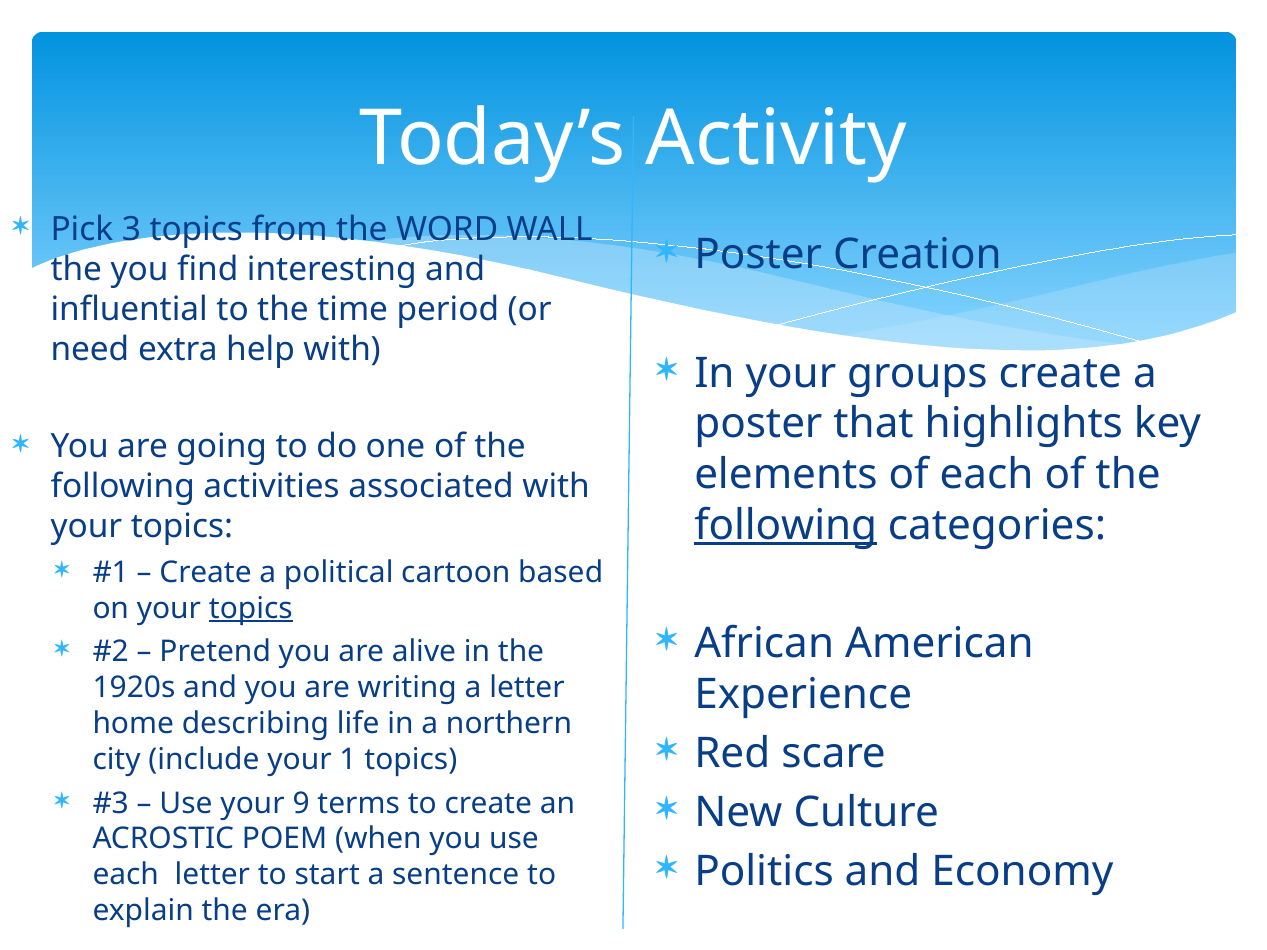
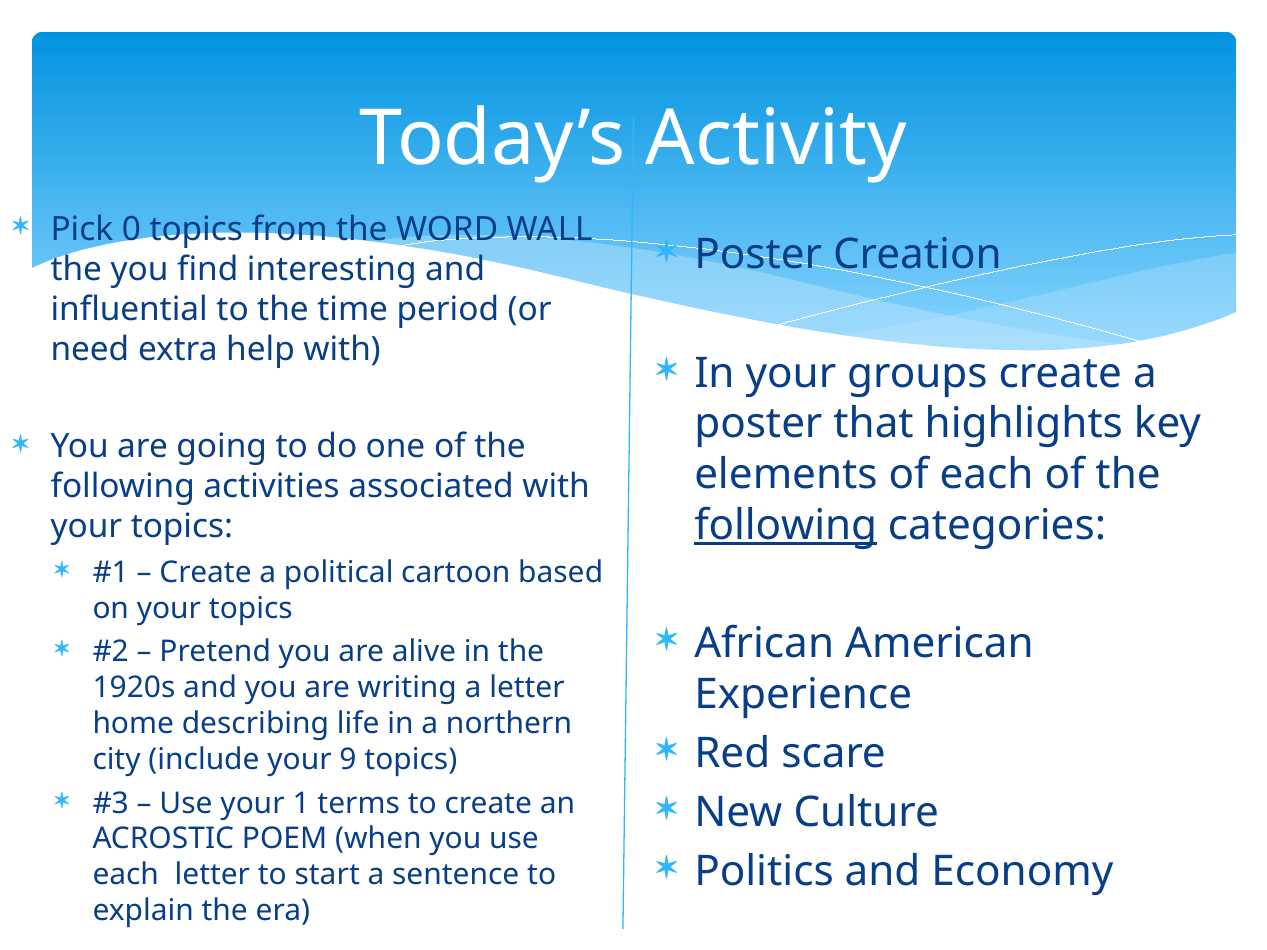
3: 3 -> 0 (131, 229)
topics underline: present -> none (251, 608)
1: 1 -> 9 (348, 760)
9: 9 -> 1 (301, 803)
